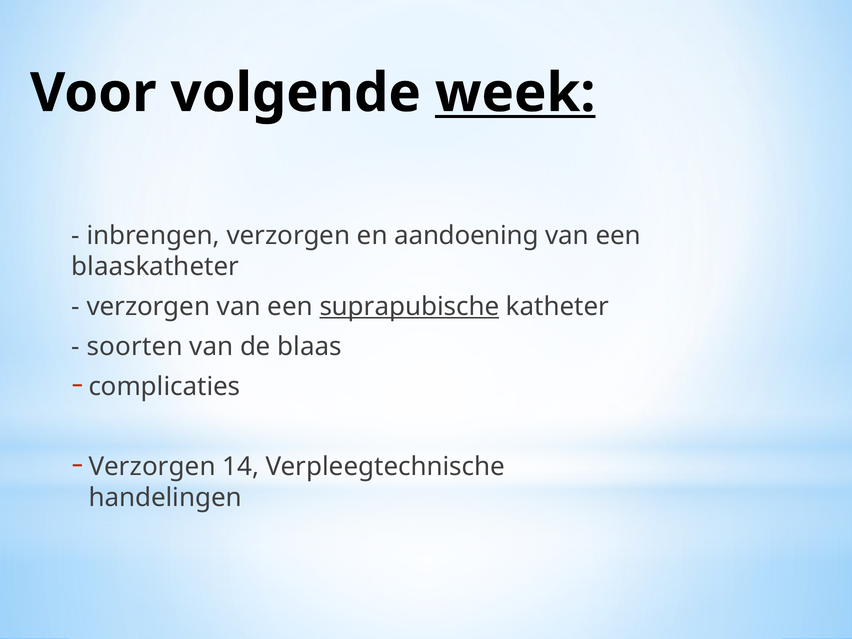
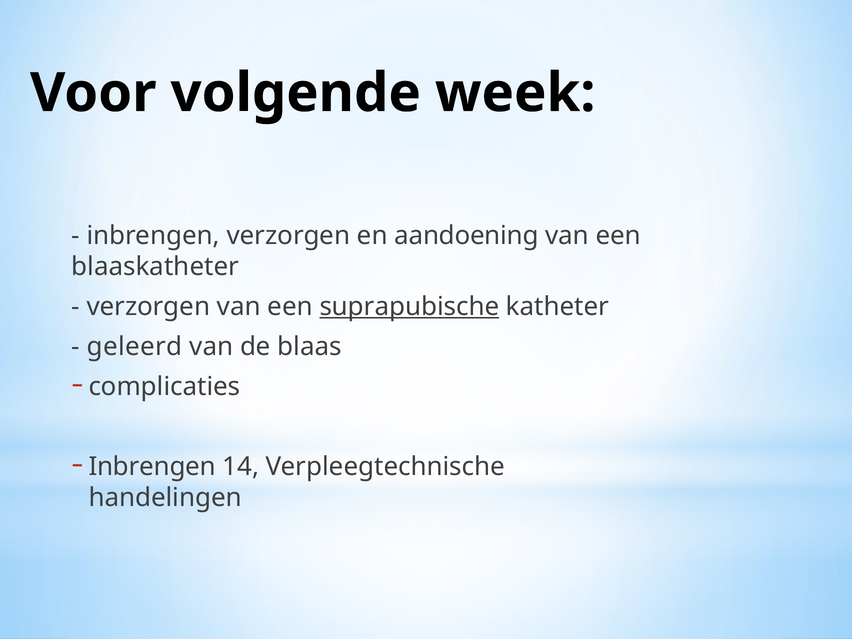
week underline: present -> none (515, 93)
soorten: soorten -> geleerd (135, 347)
Verzorgen: Verzorgen -> Inbrengen (152, 467)
